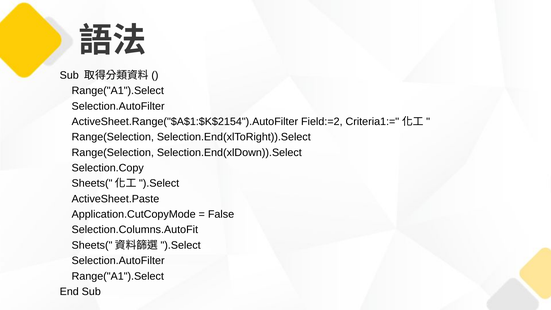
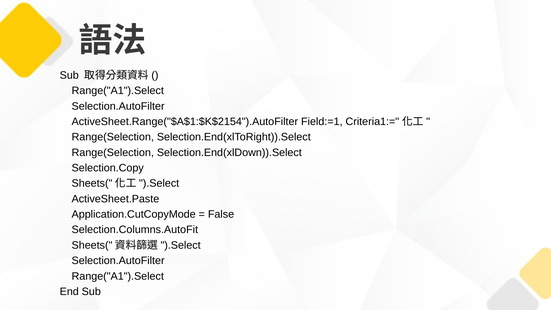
Field:=2: Field:=2 -> Field:=1 (322, 122)
